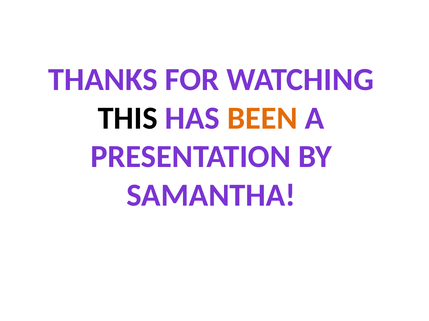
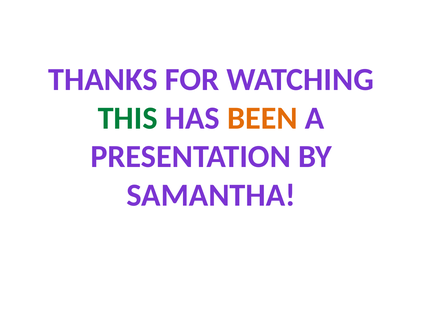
THIS colour: black -> green (128, 118)
